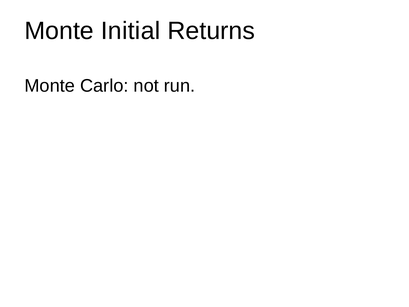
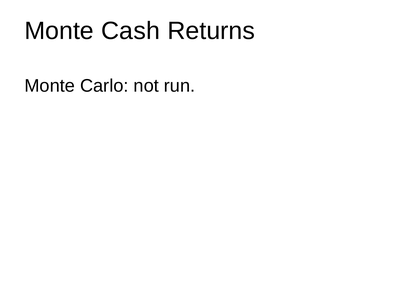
Initial: Initial -> Cash (131, 31)
